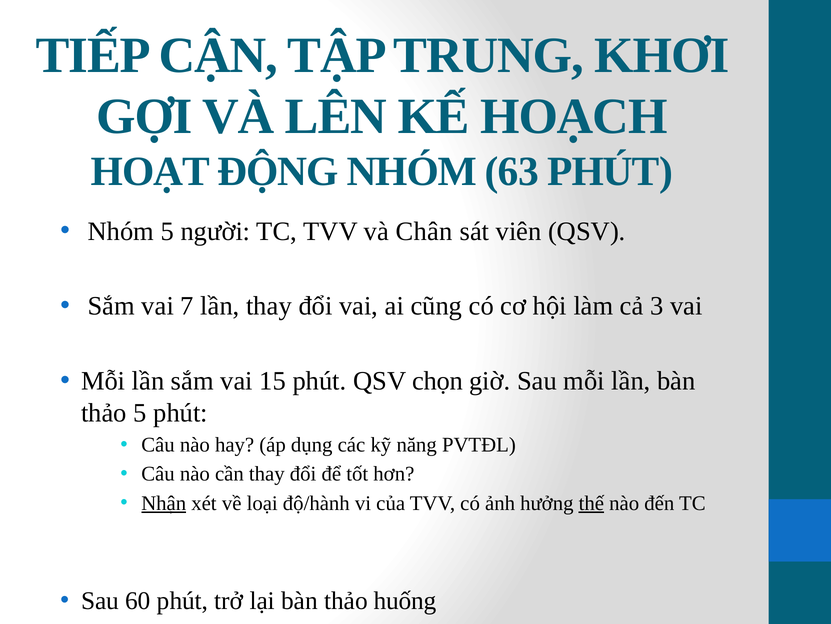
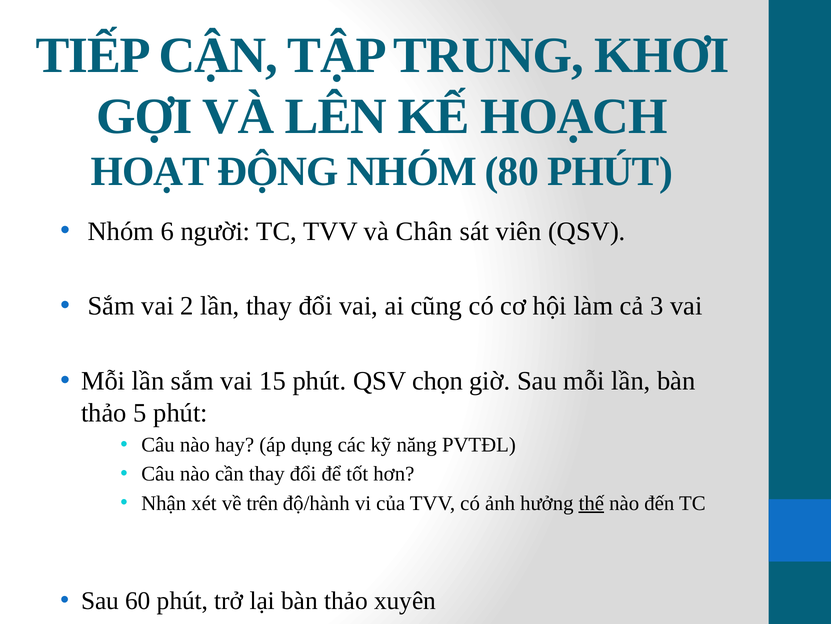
63: 63 -> 80 (512, 171)
Nhóm 5: 5 -> 6 (167, 231)
7: 7 -> 2 (187, 306)
Nhận underline: present -> none (164, 503)
loại: loại -> trên (262, 503)
huống: huống -> xuyên (405, 600)
